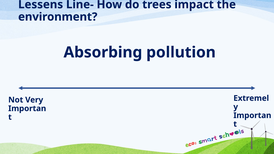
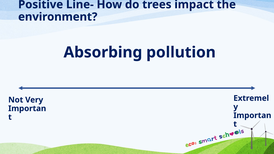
Lessens: Lessens -> Positive (41, 5)
